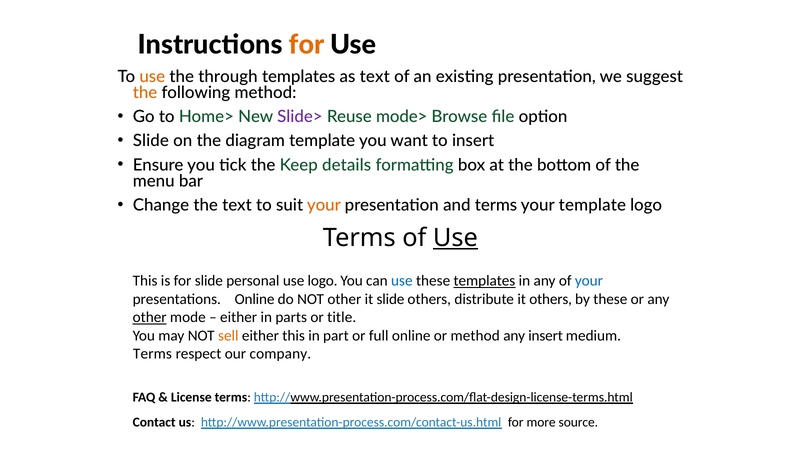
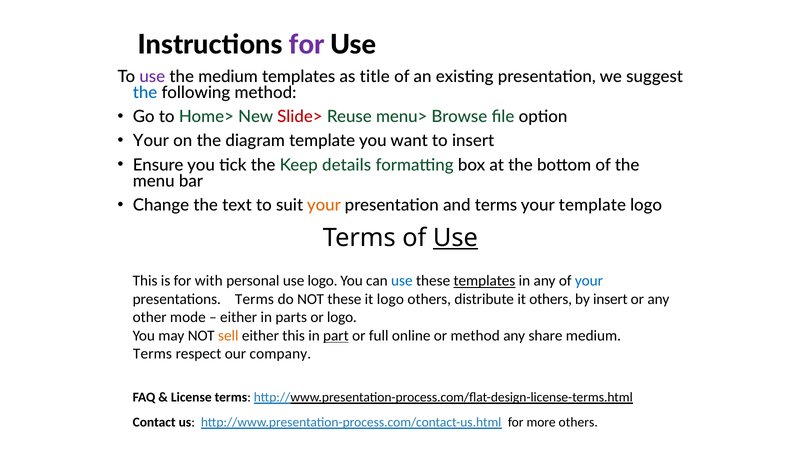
for colour: orange -> purple (307, 45)
use colour: orange -> purple (152, 77)
the through: through -> medium (228, 77)
as text: text -> title (375, 77)
the colour: orange -> blue (145, 93)
Slide> colour: purple -> red (300, 117)
mode>: mode> -> menu> (402, 117)
Slide: Slide -> Your (151, 141)
for slide: slide -> with (209, 281)
presentations Online: Online -> Terms (254, 299)
NOT other: other -> these (344, 299)
it slide: slide -> logo (390, 299)
by these: these -> insert (610, 299)
other underline: present -> none (150, 318)
or title: title -> logo (342, 318)
part underline: none -> present (336, 336)
any insert: insert -> share (545, 336)
more source: source -> others (578, 422)
